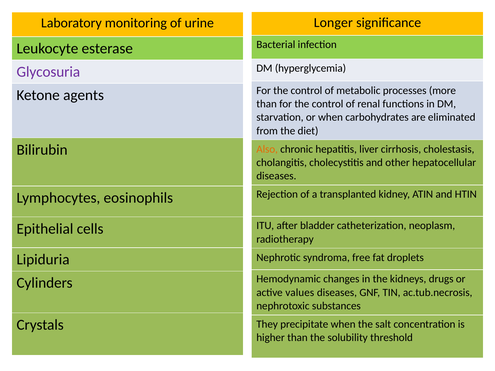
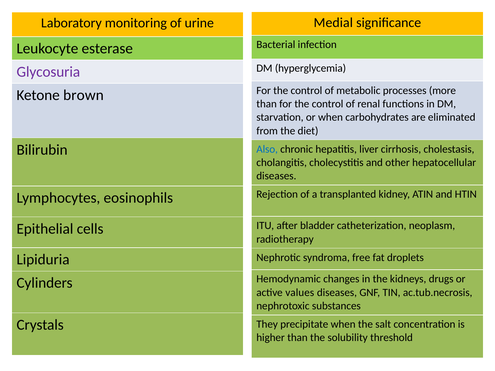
Longer: Longer -> Medial (333, 23)
agents: agents -> brown (83, 95)
Also colour: orange -> blue (267, 149)
